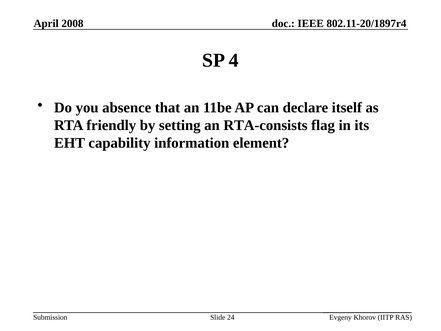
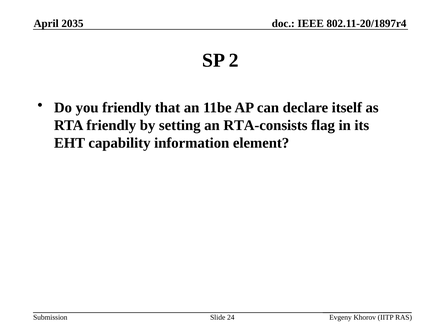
2008: 2008 -> 2035 (72, 24)
4: 4 -> 2 (234, 60)
you absence: absence -> friendly (127, 108)
